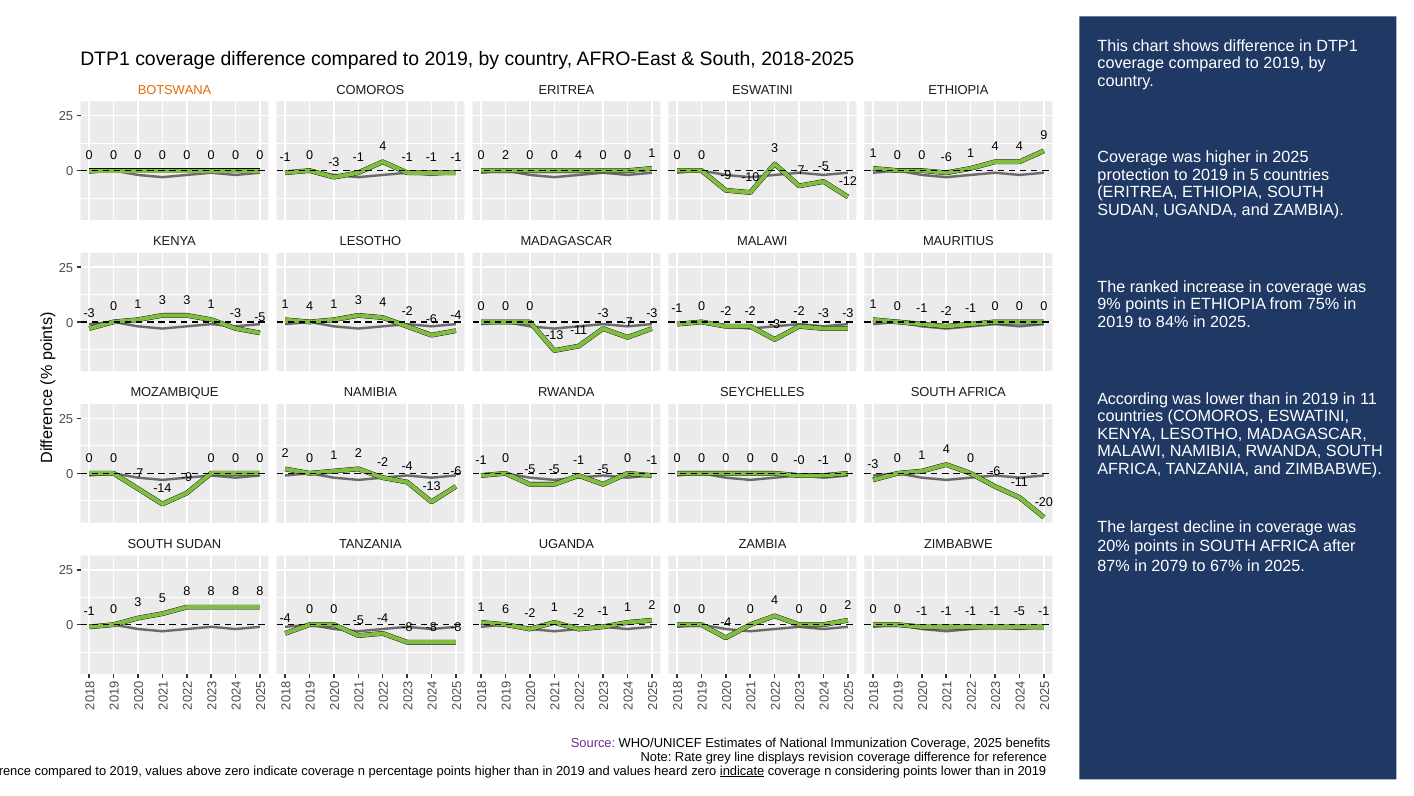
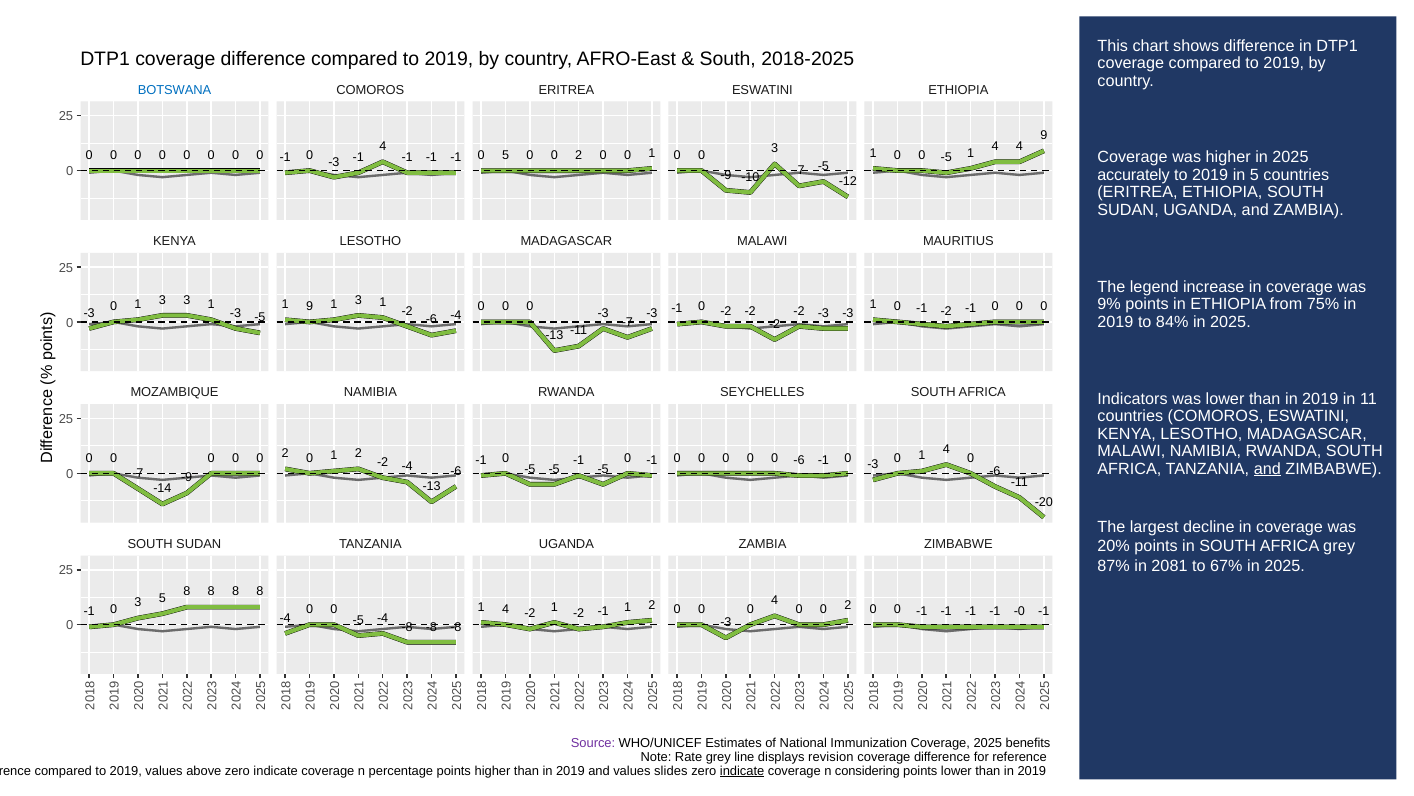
BOTSWANA colour: orange -> blue (175, 90)
1 0 0 -6: -6 -> -5 (946, 157)
2: 2 -> 5 (506, 155)
4: 4 -> 2 (579, 155)
protection: protection -> accurately (1134, 175)
ranked: ranked -> legend (1154, 287)
4: 4 -> 9 (310, 306)
1 3 4: 4 -> 1 (383, 302)
-3: -3 -> -2 (775, 324)
According: According -> Indicators (1133, 398)
0 0 -0: -0 -> -6 (799, 460)
and underline: none -> present (1267, 468)
AFRICA after: after -> grey (1339, 546)
2079: 2079 -> 2081 (1170, 565)
6: 6 -> 4 (506, 609)
-1 -1 -5: -5 -> -0 (1019, 611)
-4: -4 -> -3 (726, 622)
heard: heard -> slides (671, 770)
